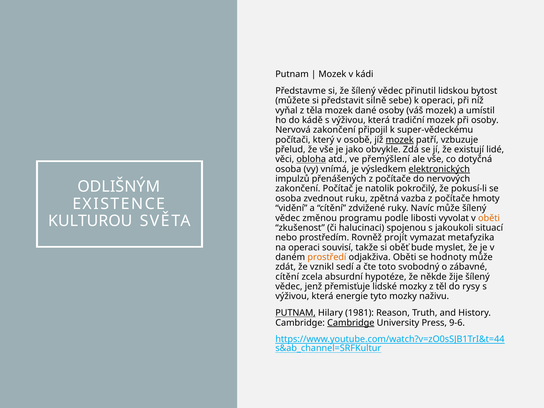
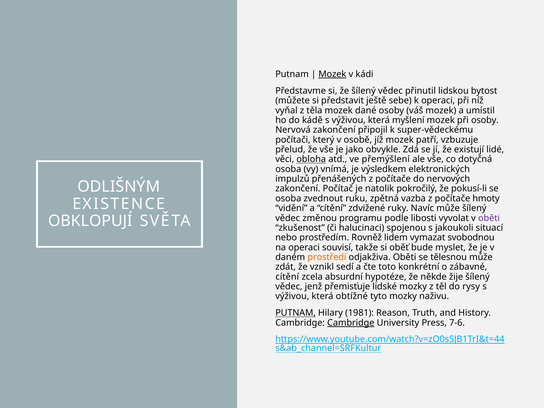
Mozek underline: none -> present (332, 74)
silně: silně -> ještě (376, 101)
tradiční: tradiční -> myšlení (408, 120)
mozek underline: present -> none (400, 140)
elektronických underline: present -> none (439, 169)
oběti colour: orange -> purple (489, 218)
KULTUROU: KULTUROU -> OBKLOPUJÍ (90, 221)
projít: projít -> lidem (396, 238)
metafyzika: metafyzika -> svobodnou (471, 238)
hodnoty: hodnoty -> tělesnou (449, 257)
svobodný: svobodný -> konkrétní (419, 267)
energie: energie -> obtížné (352, 296)
9-6: 9-6 -> 7-6 (457, 323)
